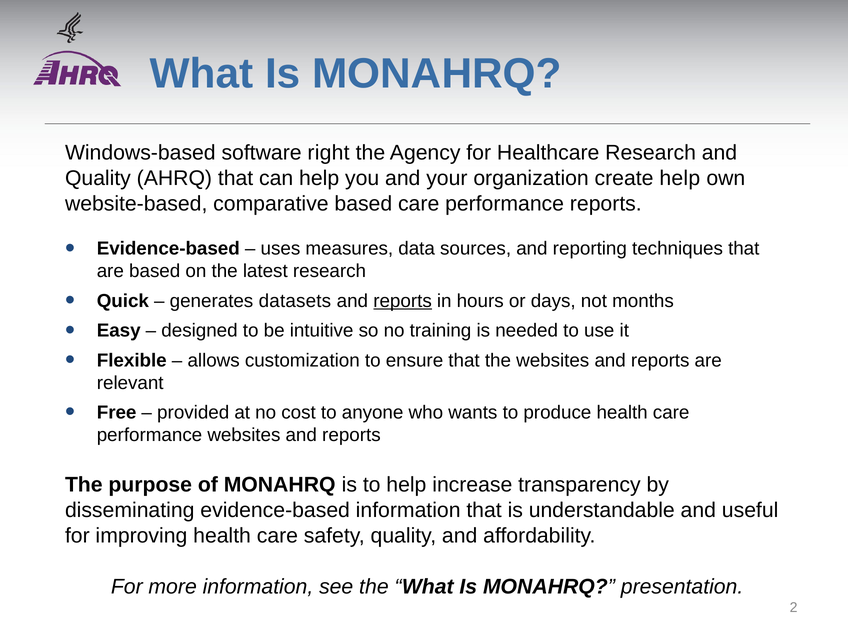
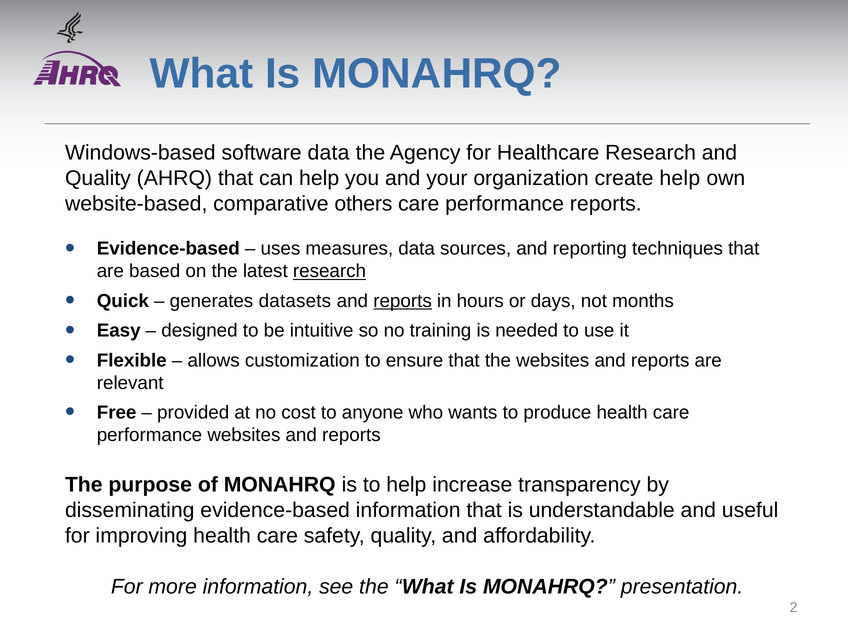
software right: right -> data (329, 153)
comparative based: based -> others (363, 204)
research underline: none -> present (329, 271)
